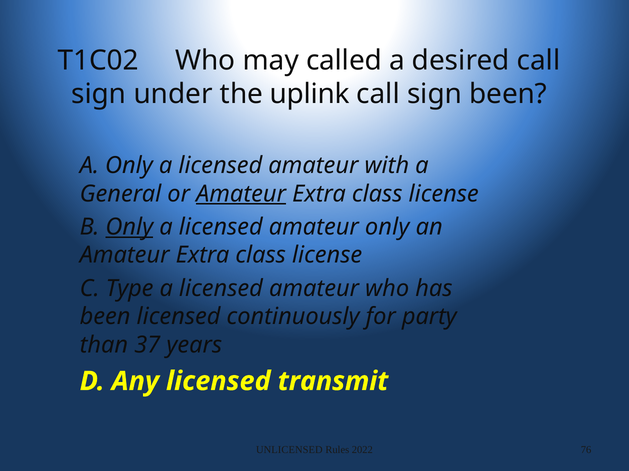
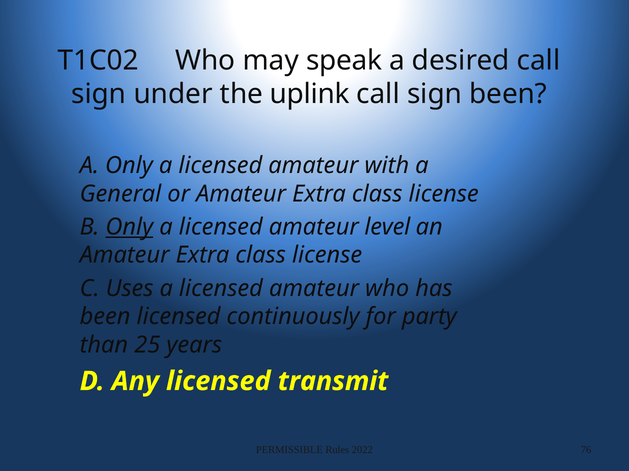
called: called -> speak (344, 60)
Amateur underline: present -> none (241, 194)
amateur only: only -> level (387, 227)
Type: Type -> Uses (130, 289)
37: 37 -> 25 (147, 346)
UNLICENSED: UNLICENSED -> PERMISSIBLE (289, 451)
